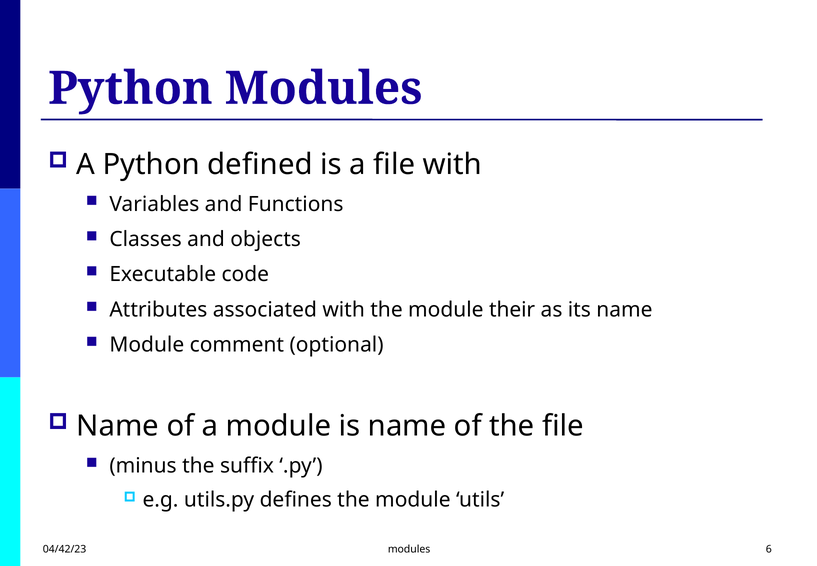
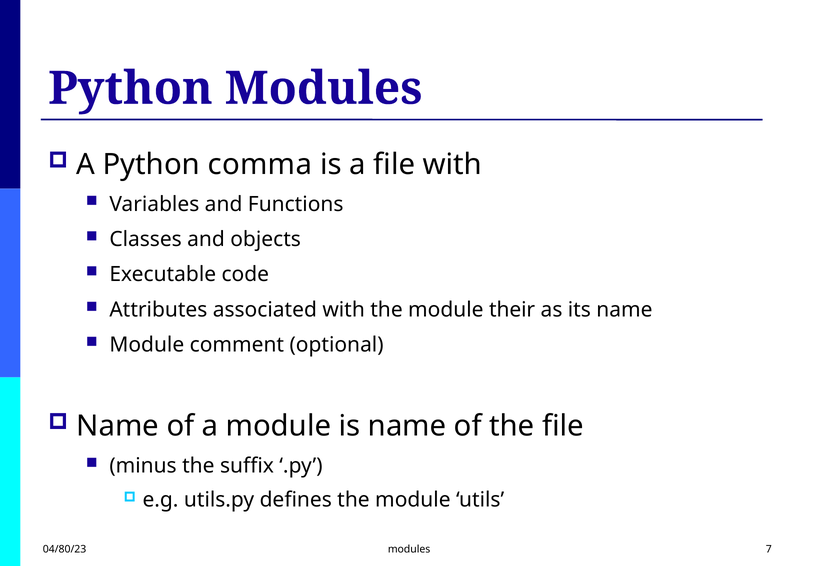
defined: defined -> comma (260, 164)
04/42/23: 04/42/23 -> 04/80/23 (65, 549)
6: 6 -> 7 (769, 549)
